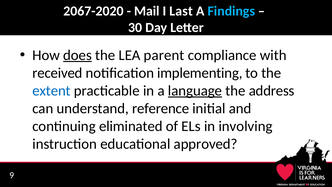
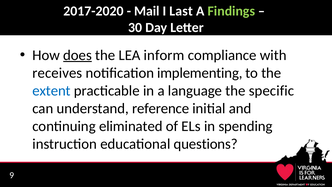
2067-2020: 2067-2020 -> 2017-2020 (94, 11)
Findings colour: light blue -> light green (231, 11)
parent: parent -> inform (164, 55)
received: received -> receives (57, 73)
language underline: present -> none (195, 91)
address: address -> specific (271, 91)
involving: involving -> spending (246, 126)
approved: approved -> questions (206, 144)
